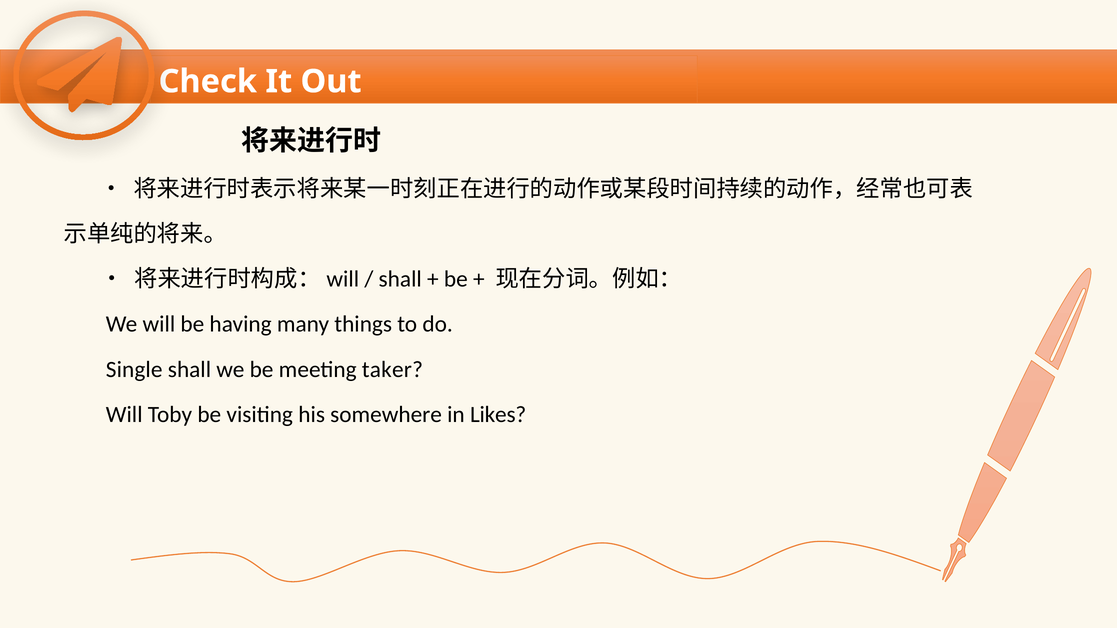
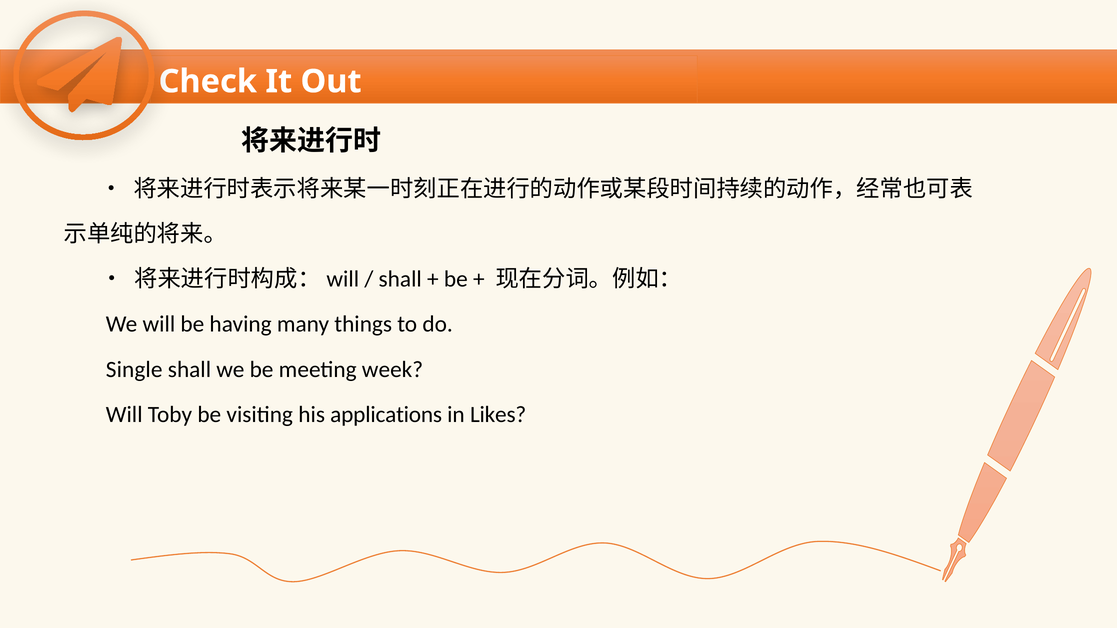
taker: taker -> week (393, 370)
somewhere: somewhere -> applications (386, 415)
